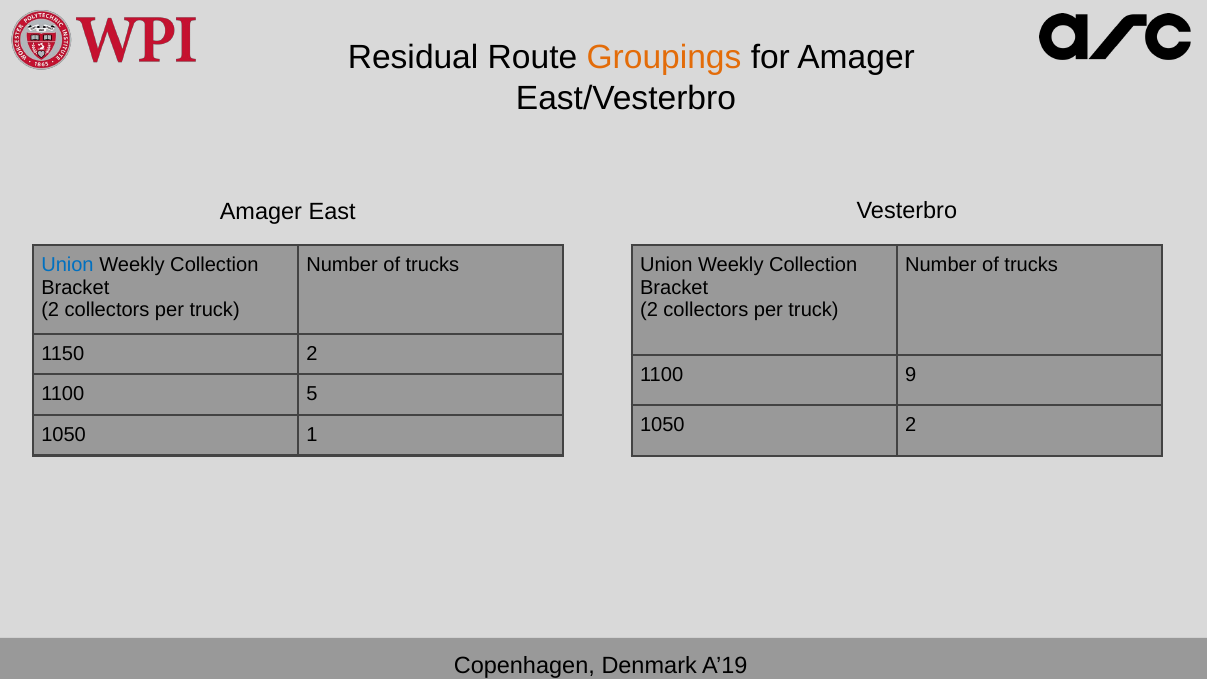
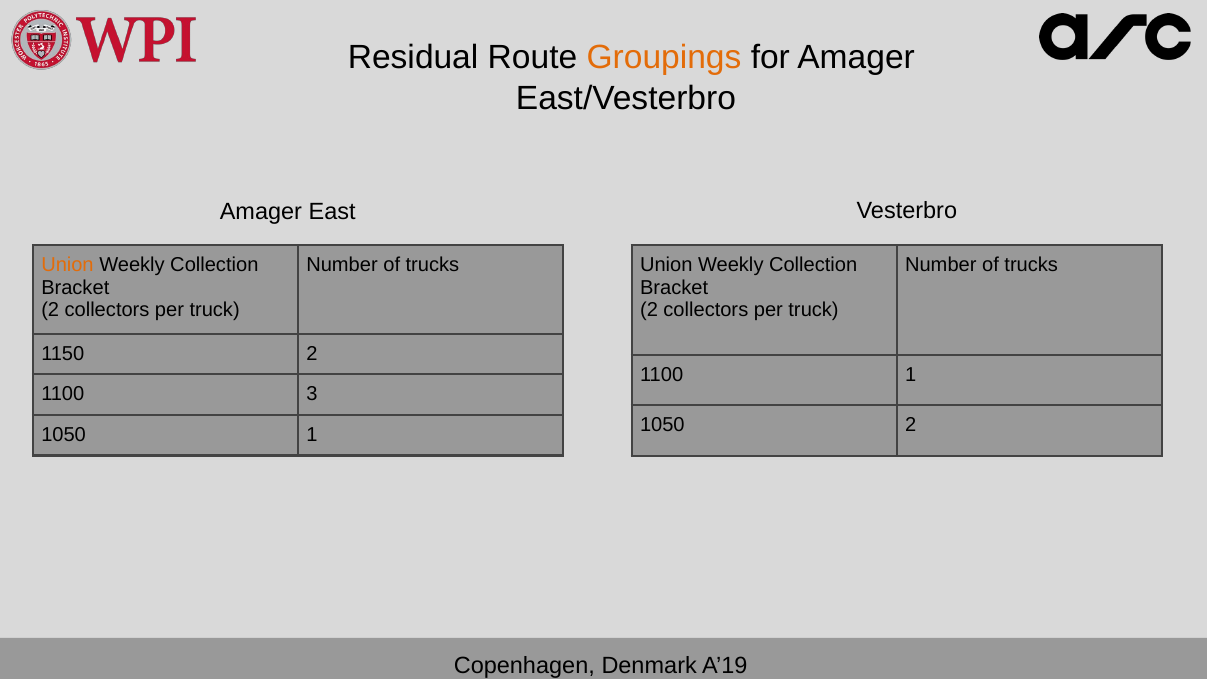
Union colour: blue -> orange (67, 265)
1100 9: 9 -> 1 (911, 375)
5: 5 -> 3 (312, 394)
